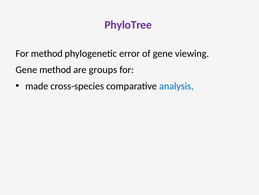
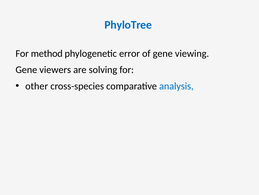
PhyloTree colour: purple -> blue (128, 25)
Gene method: method -> viewers (55, 70)
groups: groups -> solving (103, 70)
made: made -> other (37, 86)
